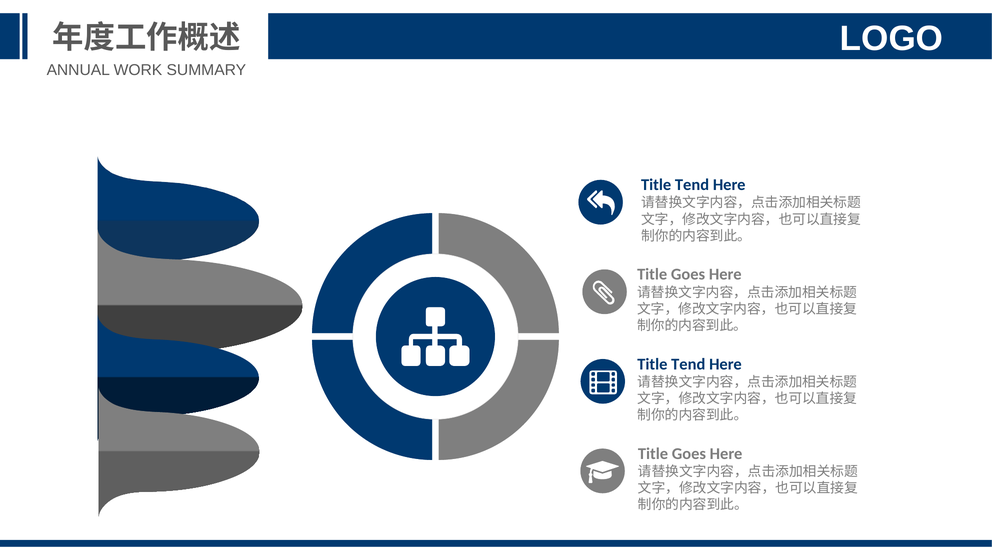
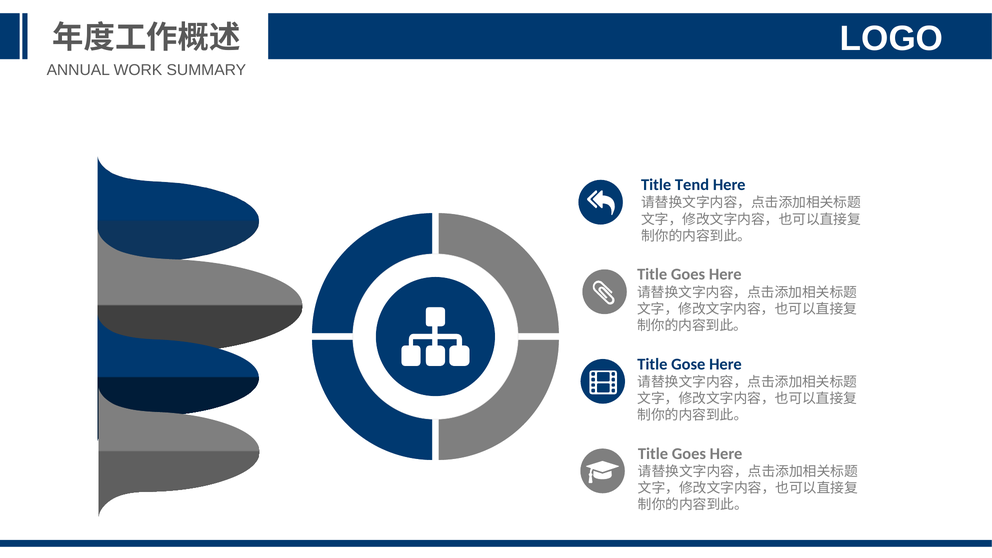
Tend: Tend -> Gose (688, 364)
